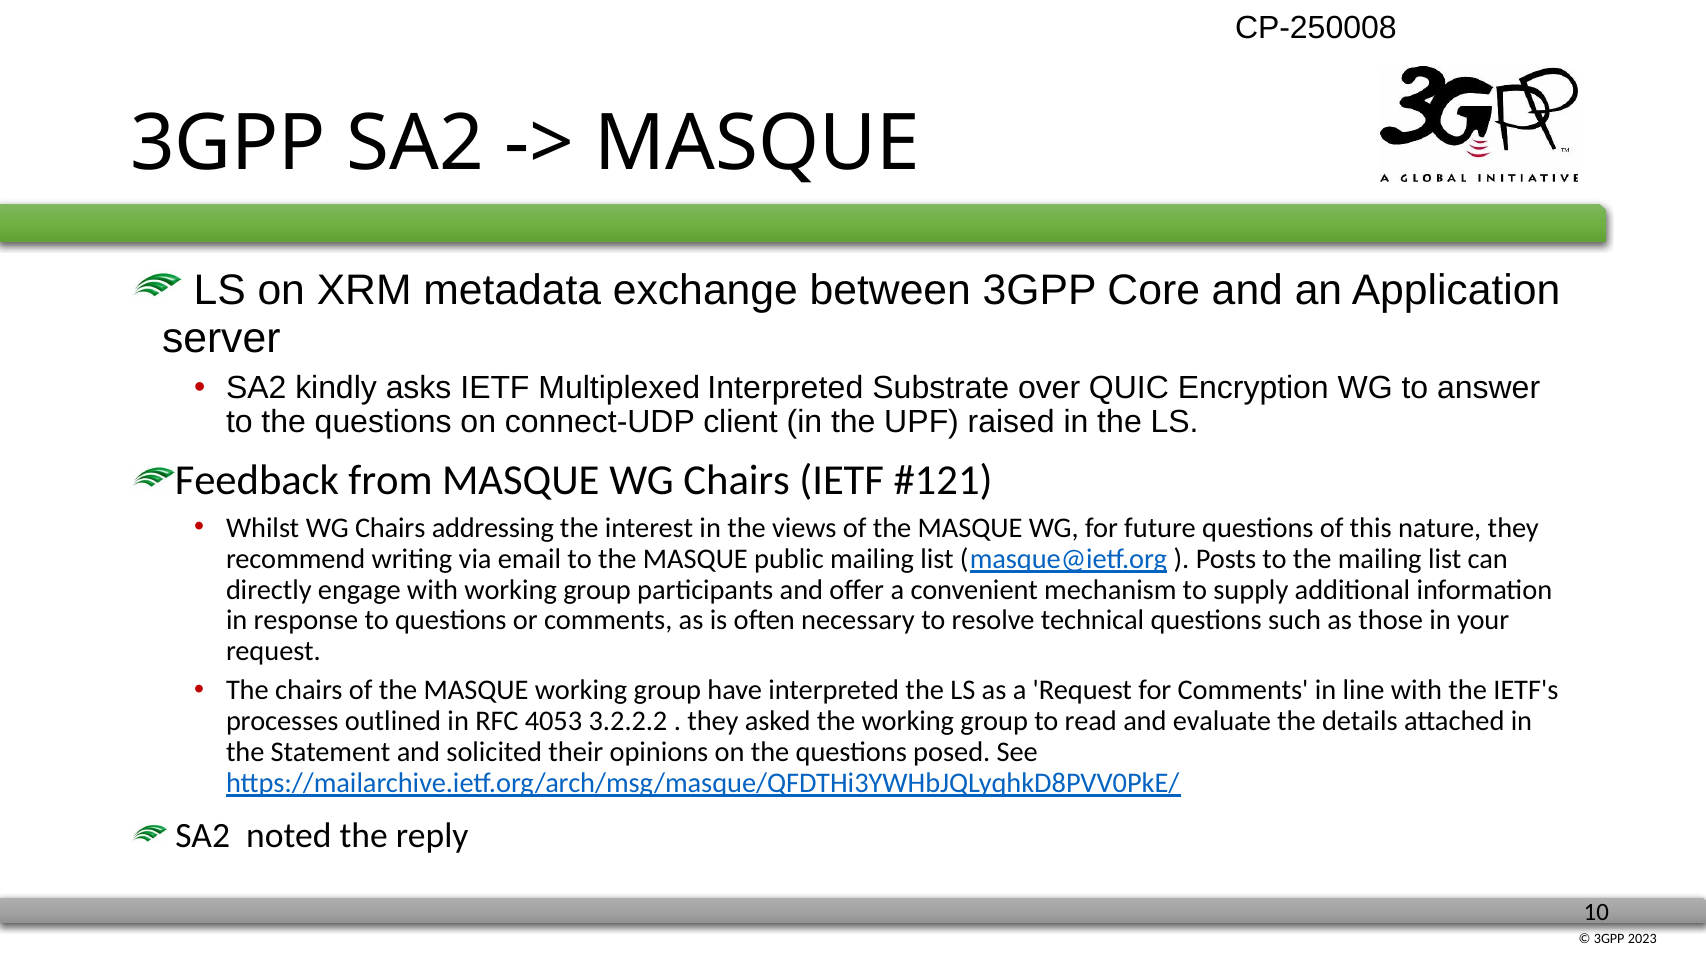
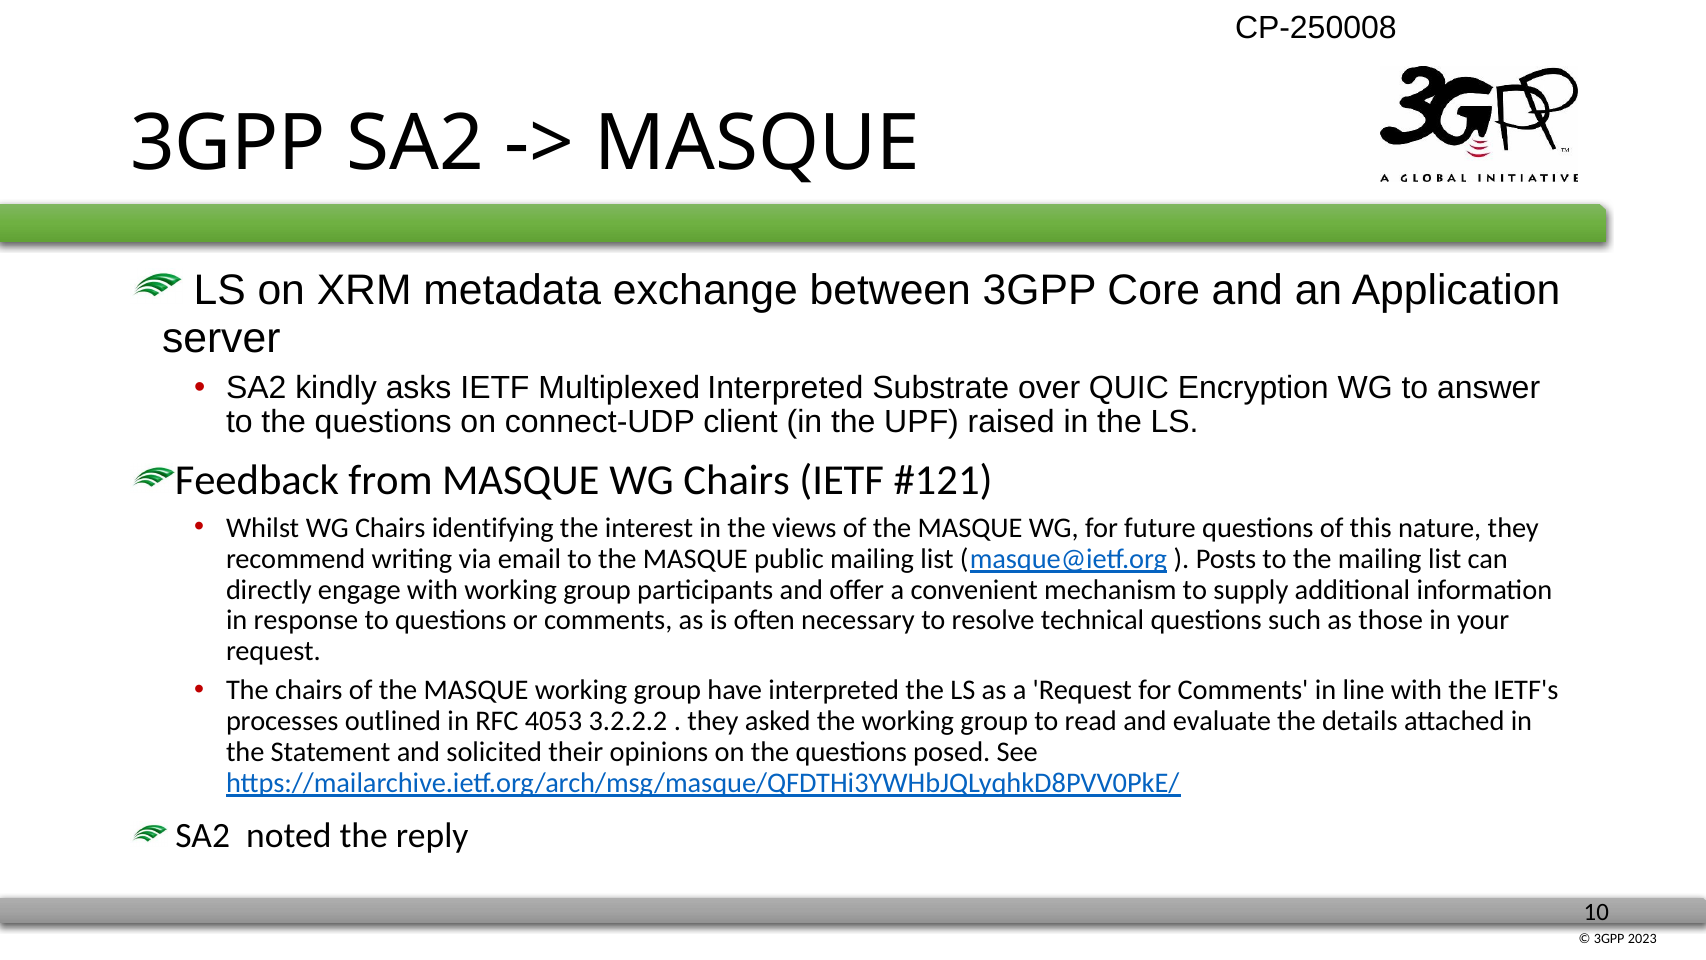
addressing: addressing -> identifying (493, 527)
